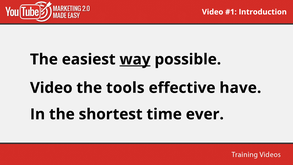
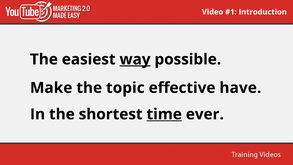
Video: Video -> Make (51, 88)
tools: tools -> topic (125, 88)
time underline: none -> present (164, 114)
